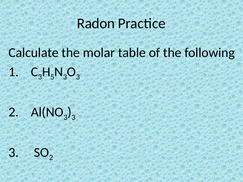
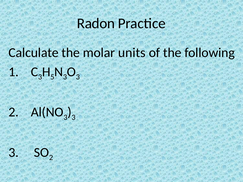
table: table -> units (132, 53)
